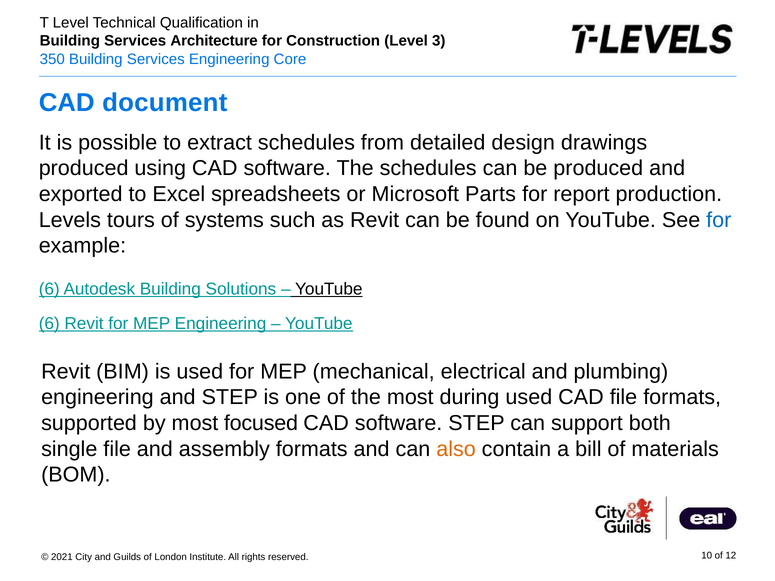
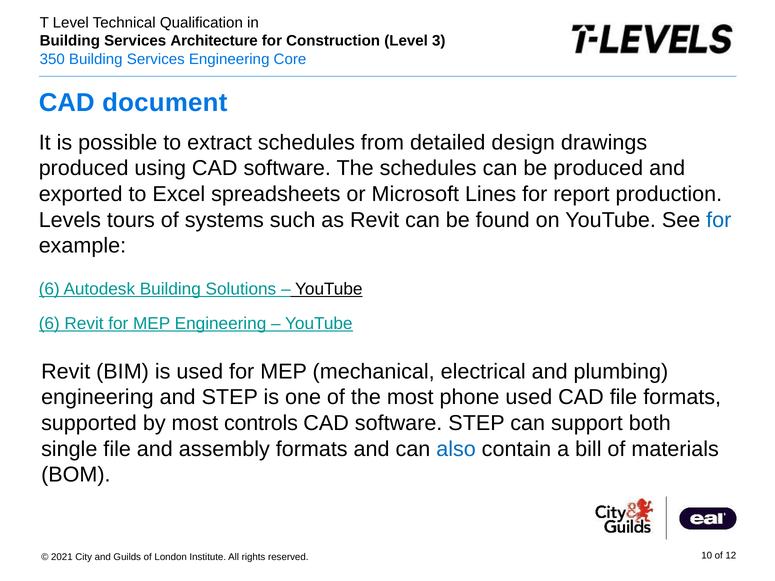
Parts: Parts -> Lines (491, 194)
during: during -> phone (470, 398)
focused: focused -> controls (261, 423)
also colour: orange -> blue (456, 449)
